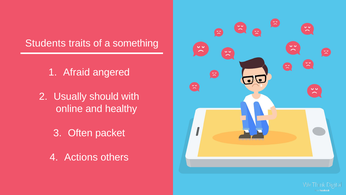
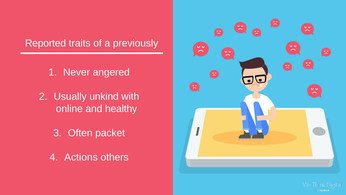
Students: Students -> Reported (46, 43)
something: something -> previously (136, 43)
Afraid: Afraid -> Never (77, 72)
should: should -> unkind (104, 96)
